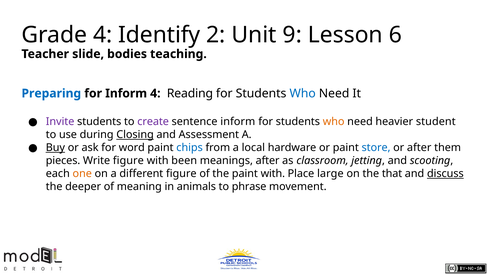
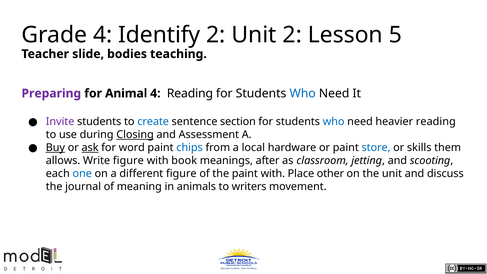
Unit 9: 9 -> 2 (292, 35)
6: 6 -> 5 (395, 35)
Preparing colour: blue -> purple (51, 93)
for Inform: Inform -> Animal (126, 93)
create colour: purple -> blue (153, 122)
sentence inform: inform -> section (238, 122)
who colour: orange -> blue (334, 122)
heavier student: student -> reading (436, 122)
ask underline: none -> present (90, 148)
or after: after -> skills (419, 148)
pieces: pieces -> allows (63, 161)
been: been -> book (184, 161)
one colour: orange -> blue (82, 174)
large: large -> other (330, 174)
the that: that -> unit (392, 174)
discuss underline: present -> none (445, 174)
deeper: deeper -> journal (83, 187)
phrase: phrase -> writers (249, 187)
